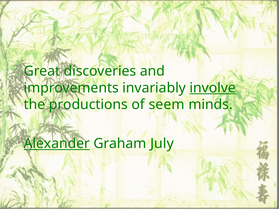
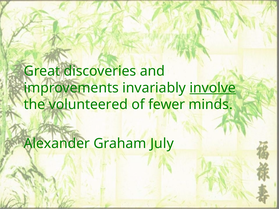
productions: productions -> volunteered (88, 105)
seem: seem -> fewer (167, 105)
Alexander underline: present -> none (57, 144)
